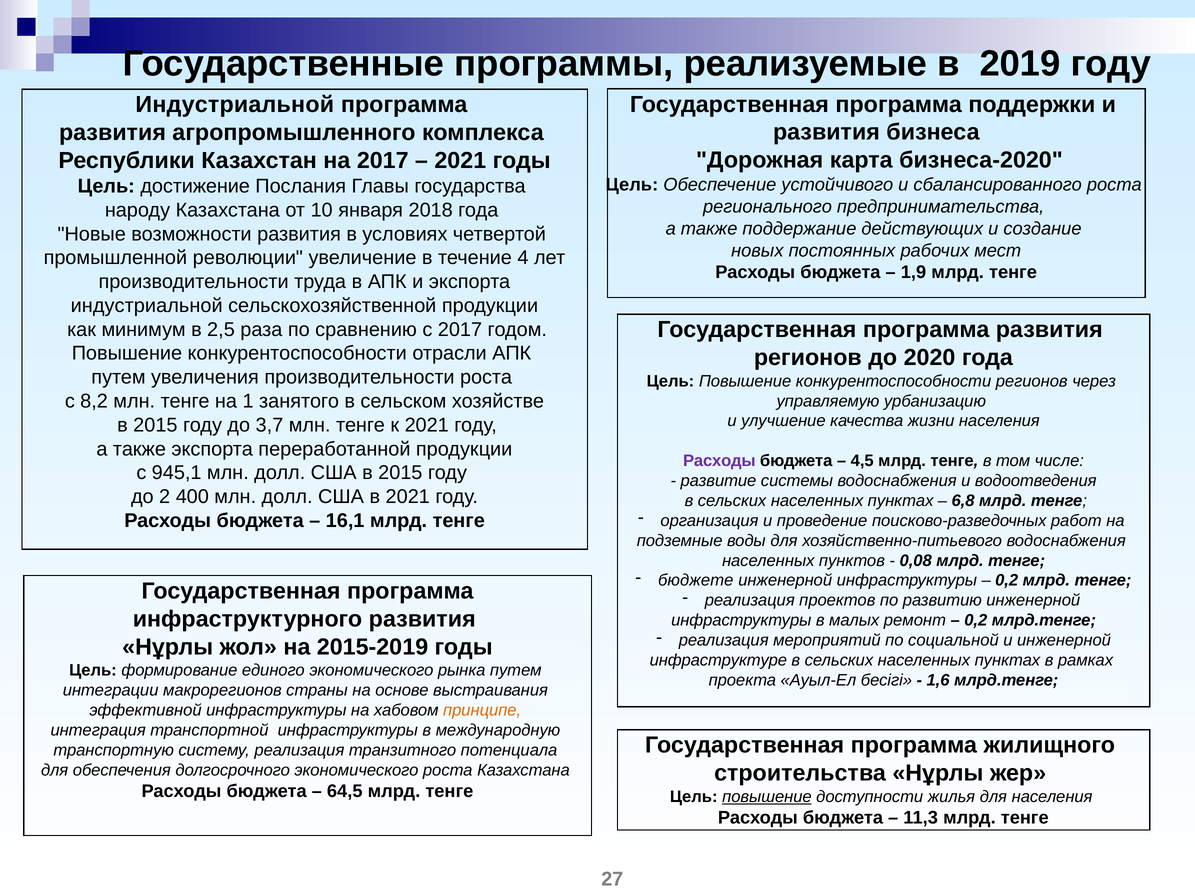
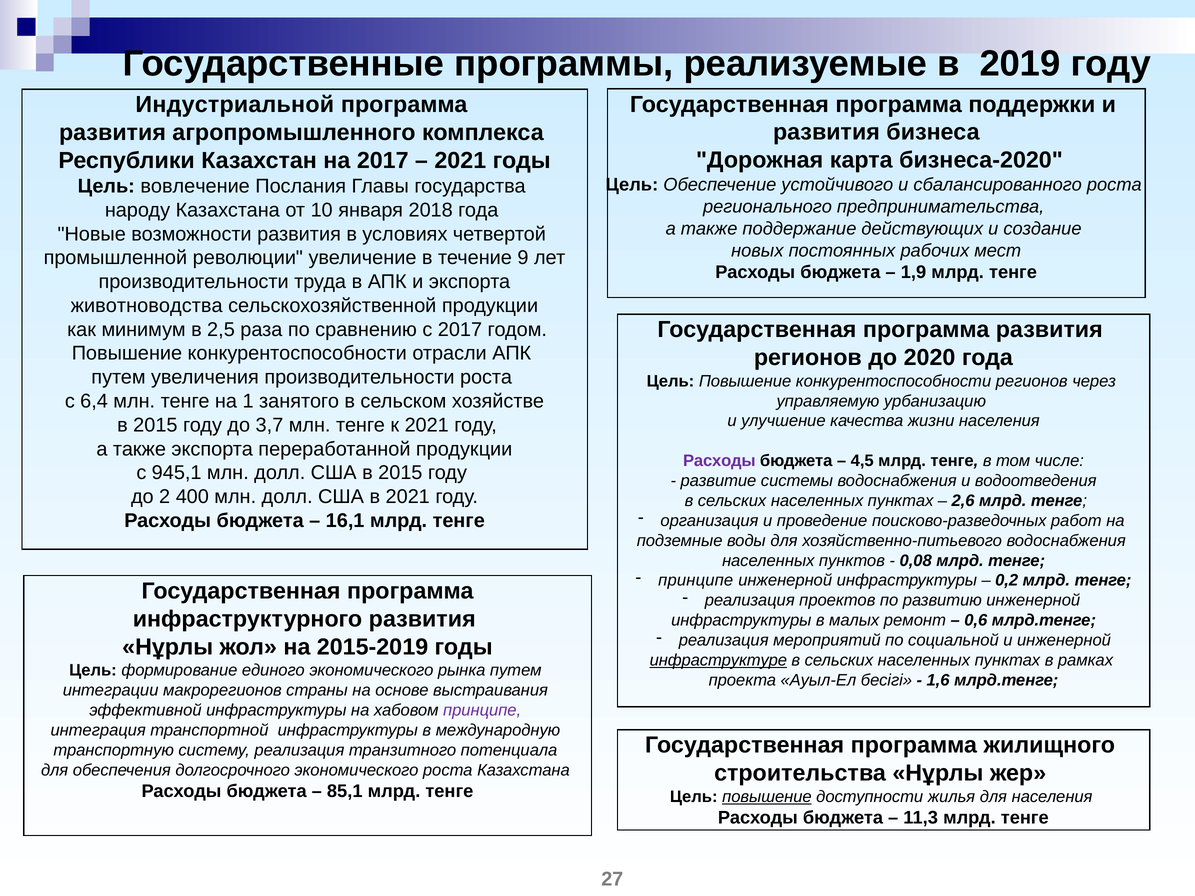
достижение: достижение -> вовлечение (195, 186)
4: 4 -> 9 (523, 258)
индустриальной: индустриальной -> животноводства (147, 306)
8,2: 8,2 -> 6,4 (94, 401)
6,8: 6,8 -> 2,6 (963, 501)
бюджете: бюджете -> принципе (696, 581)
0,2: 0,2 -> 0,6 (976, 621)
инфраструктуре underline: none -> present (718, 660)
принципе colour: orange -> purple (482, 710)
64,5: 64,5 -> 85,1 (345, 791)
